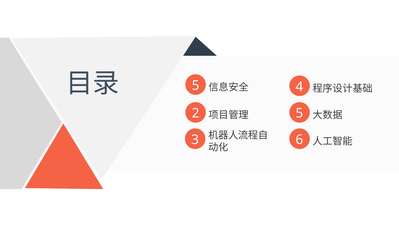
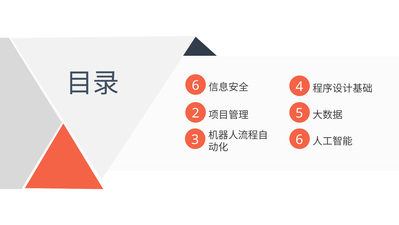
5: 5 -> 6 (196, 85)
